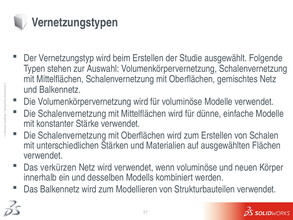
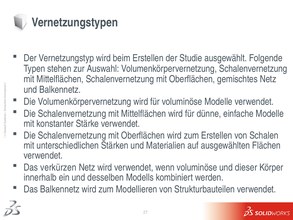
neuen: neuen -> dieser (246, 167)
